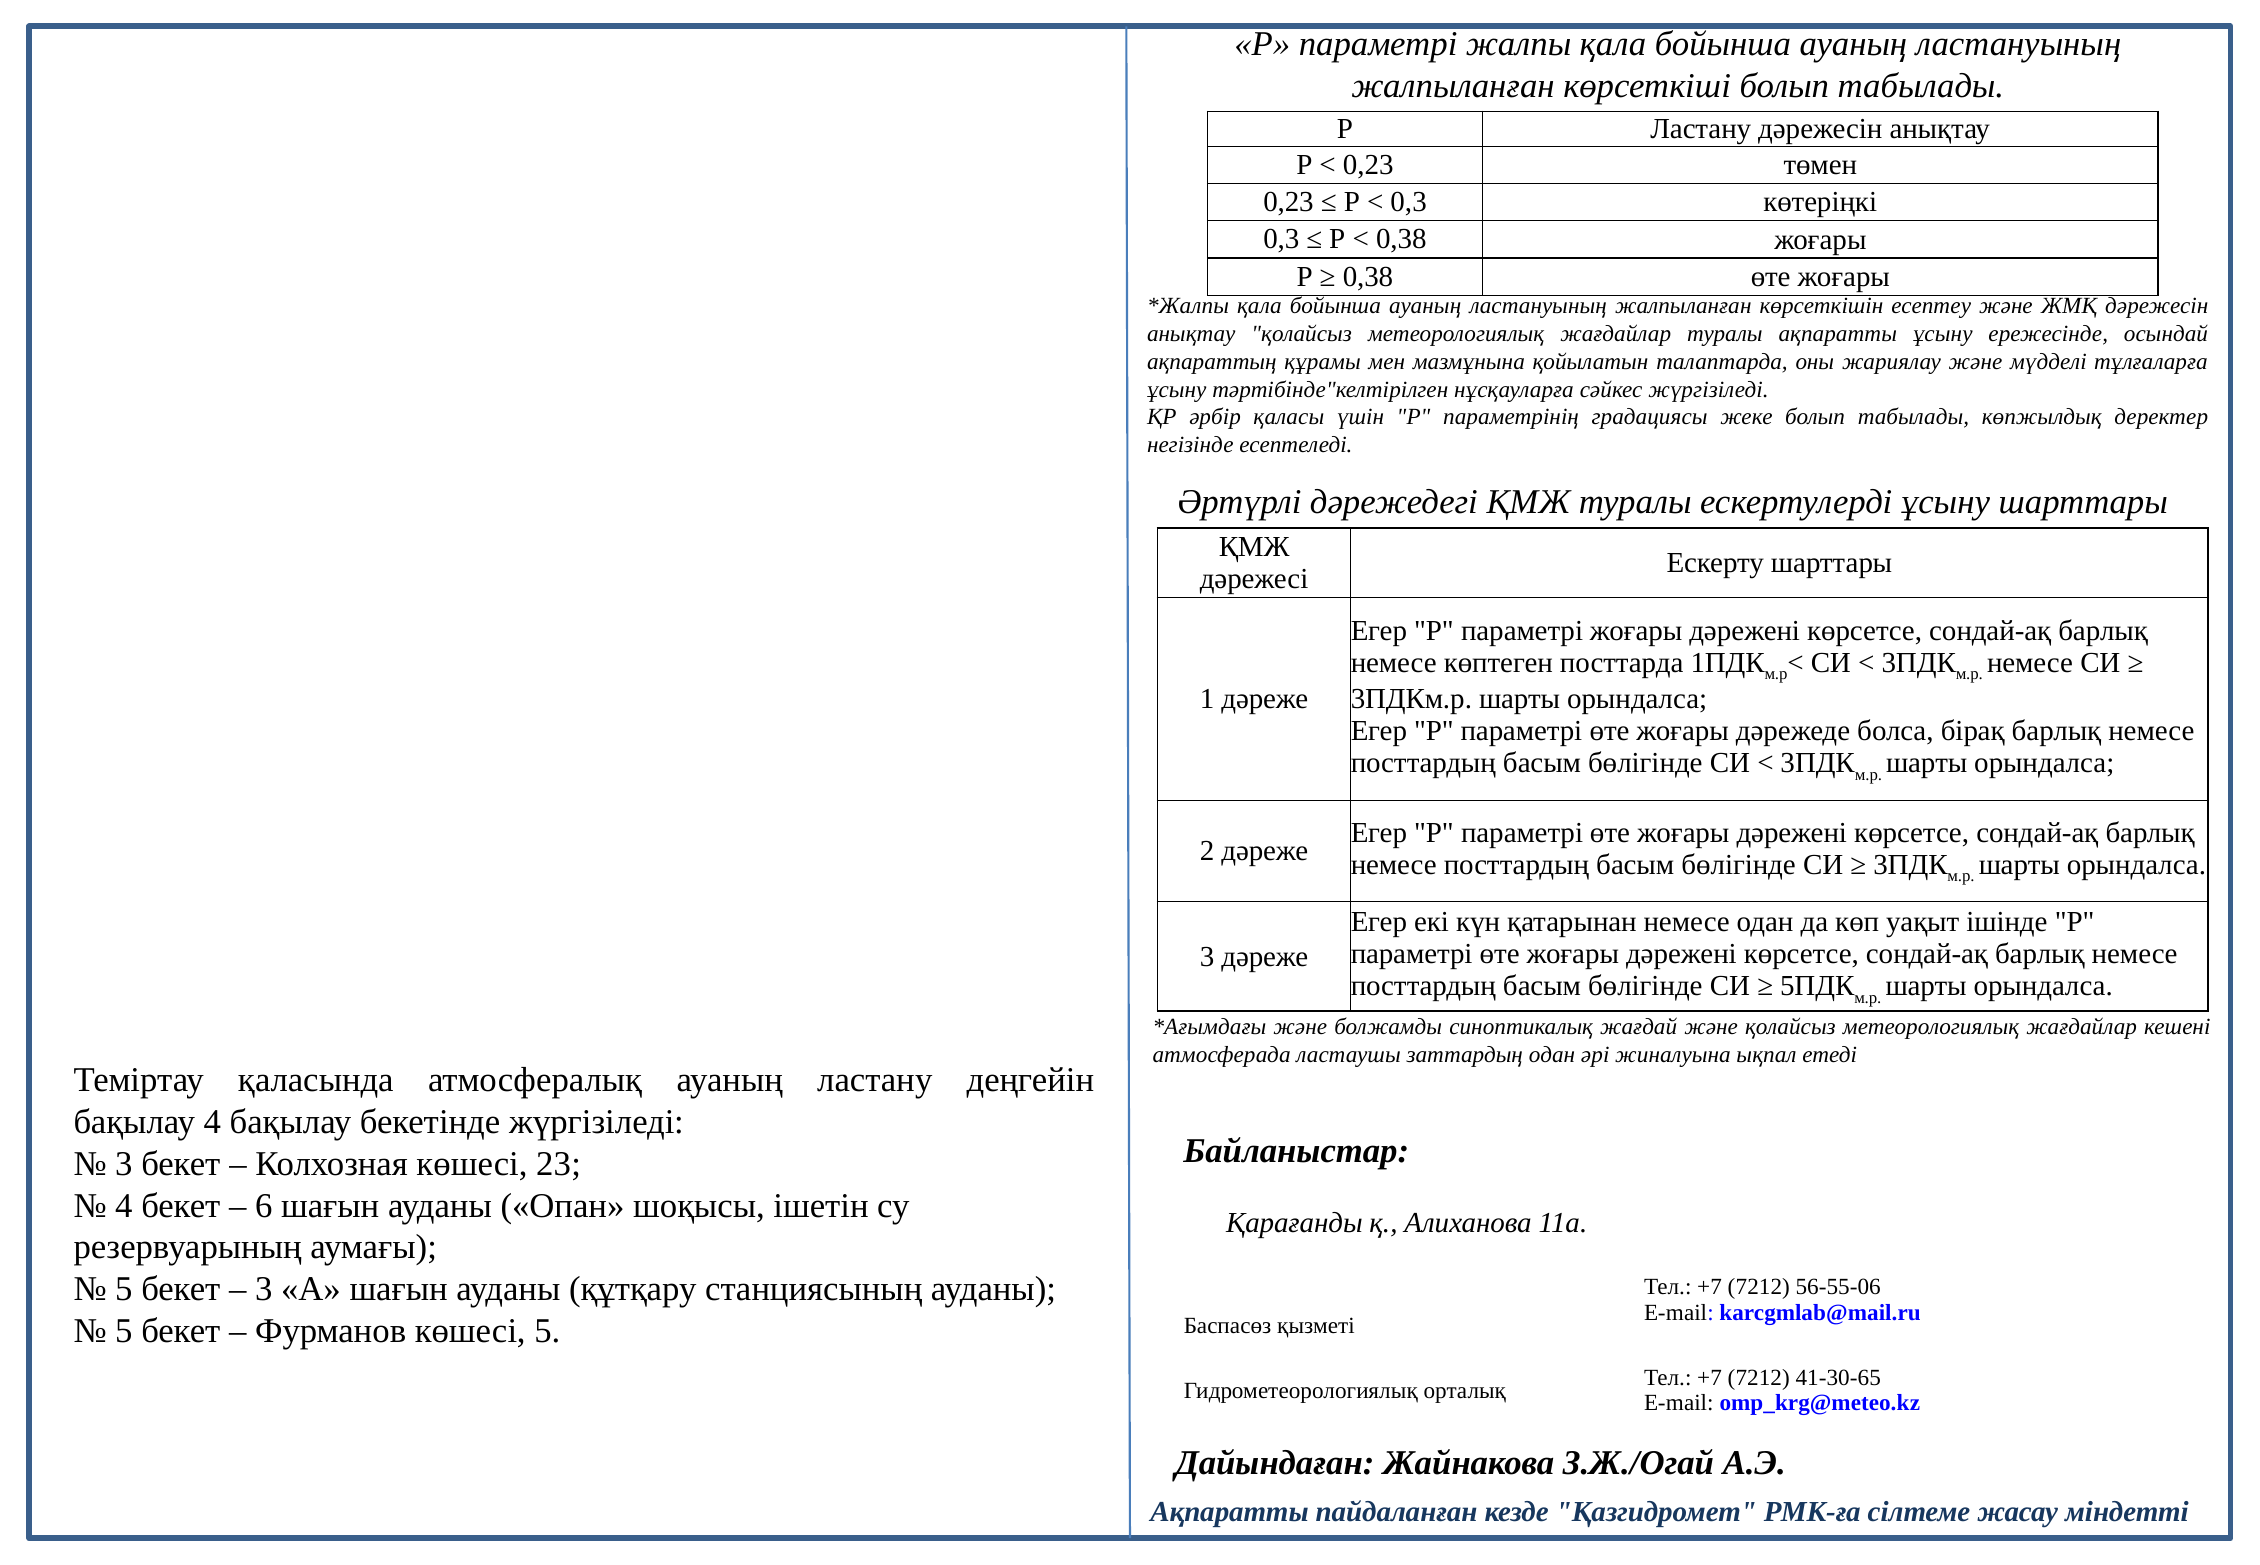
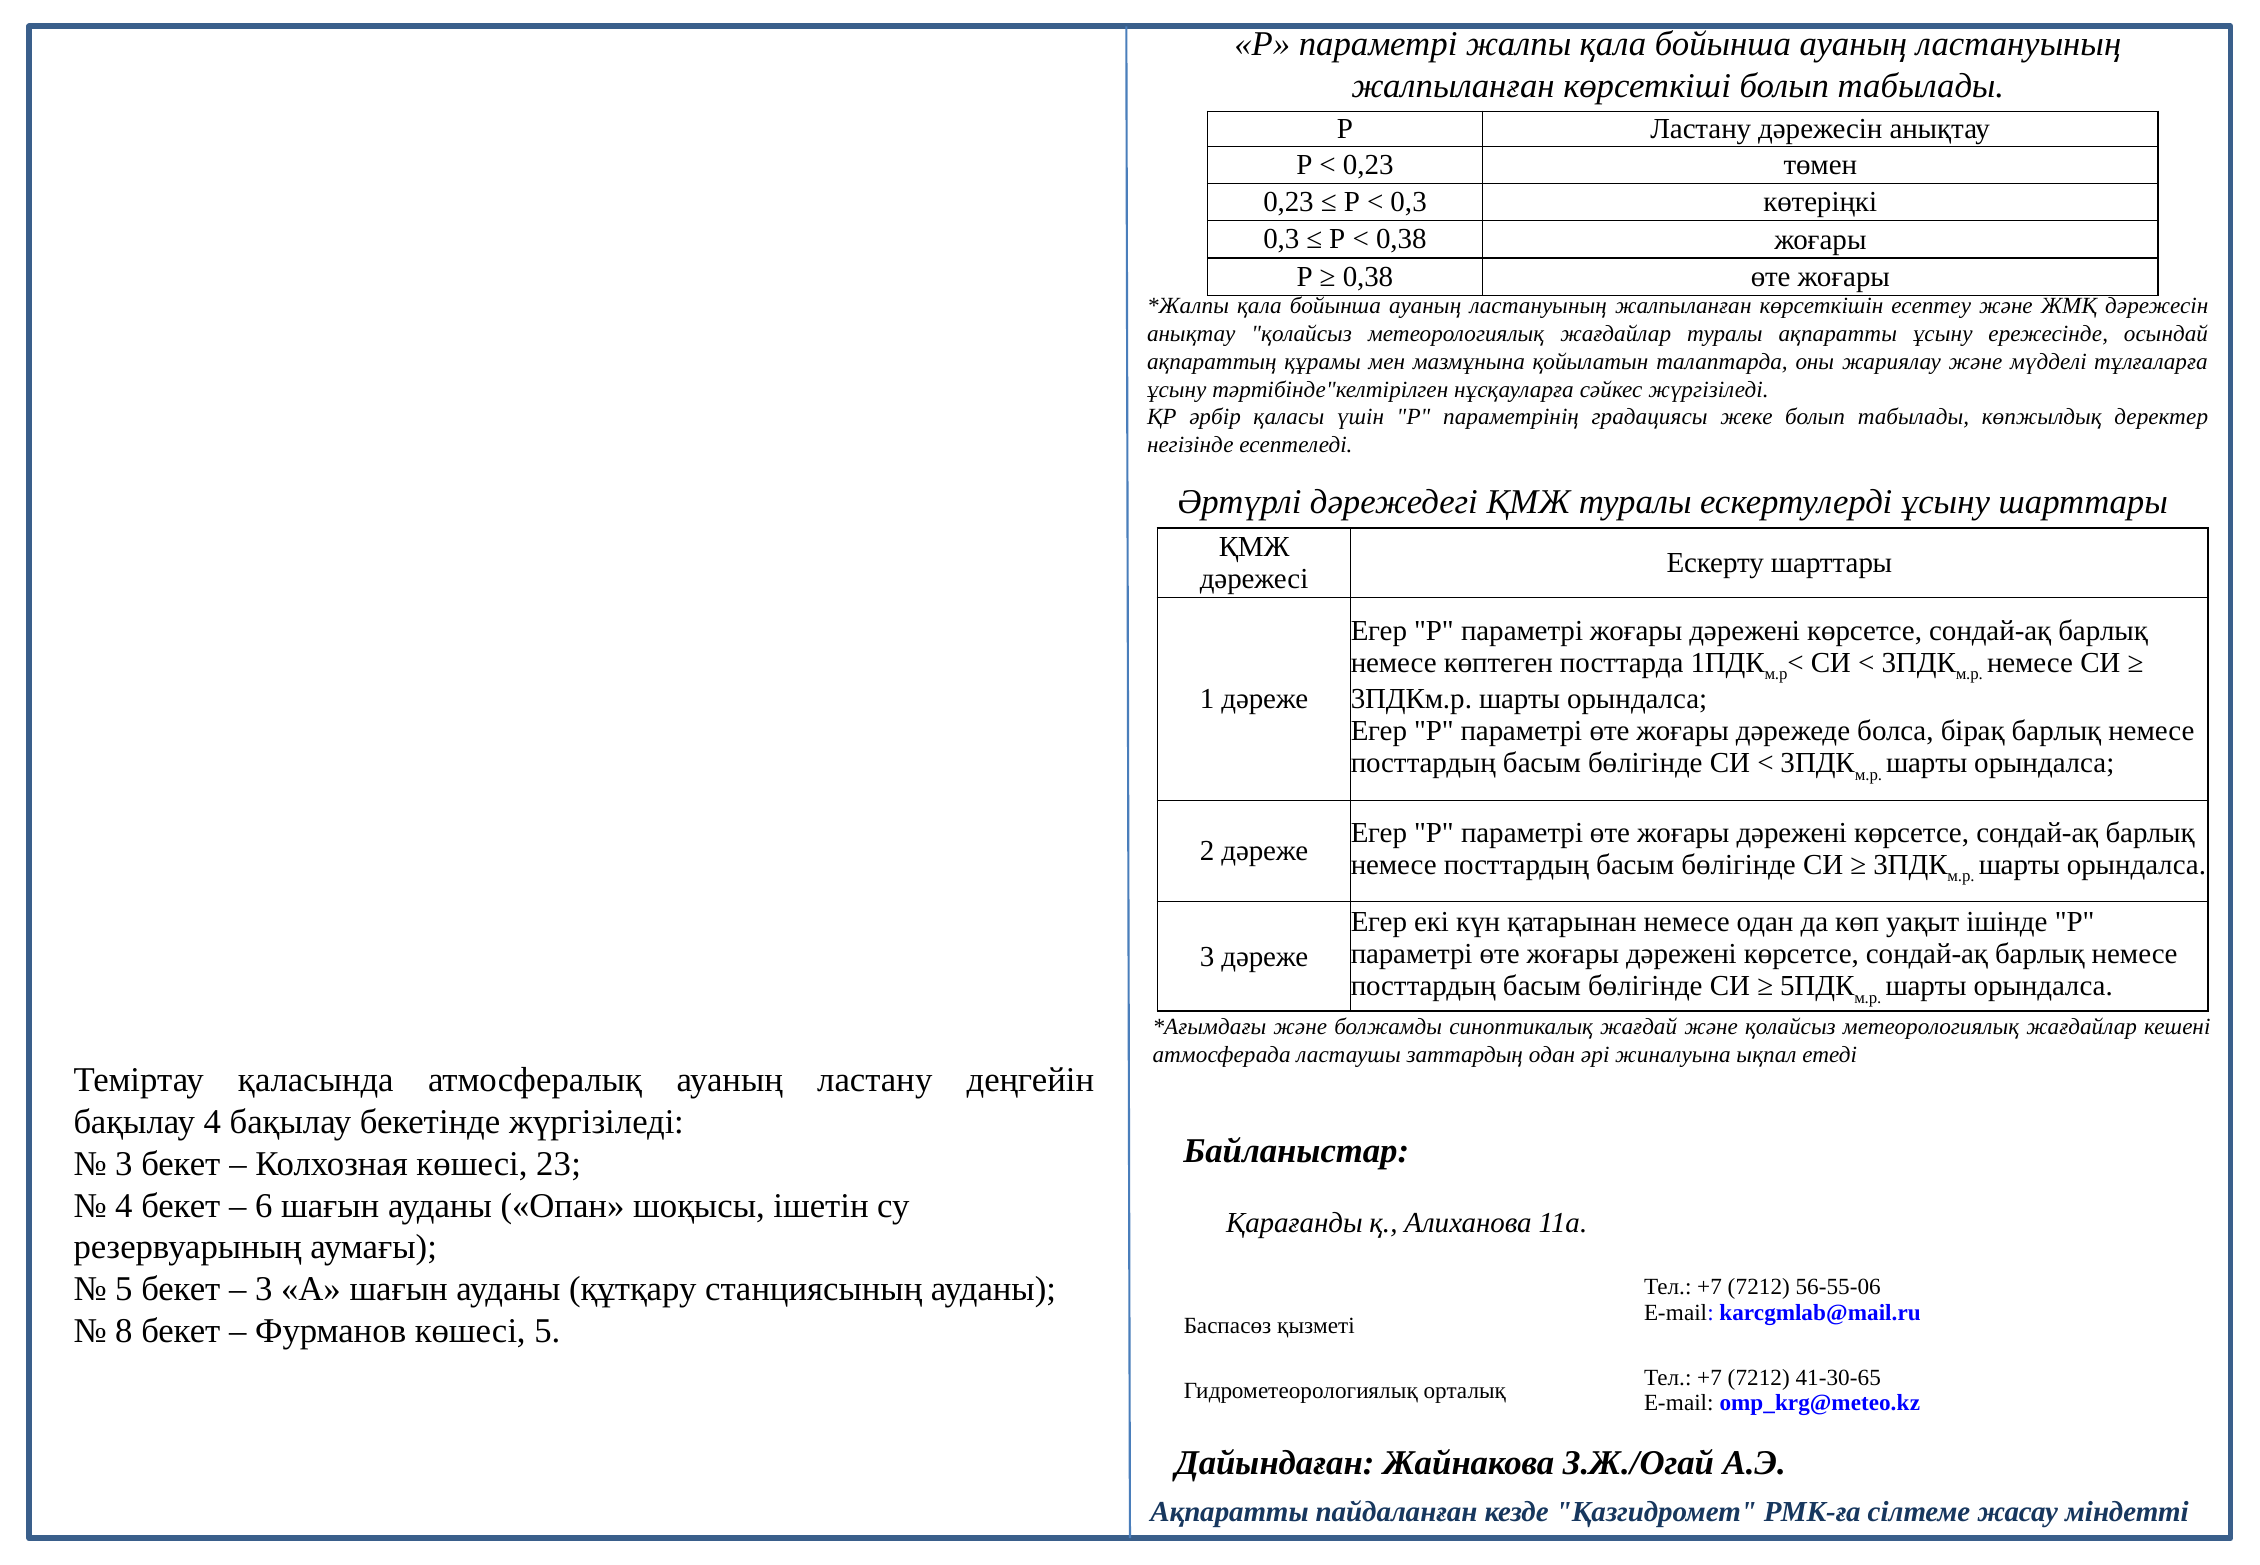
5: 5 -> 8 (124, 1330)
